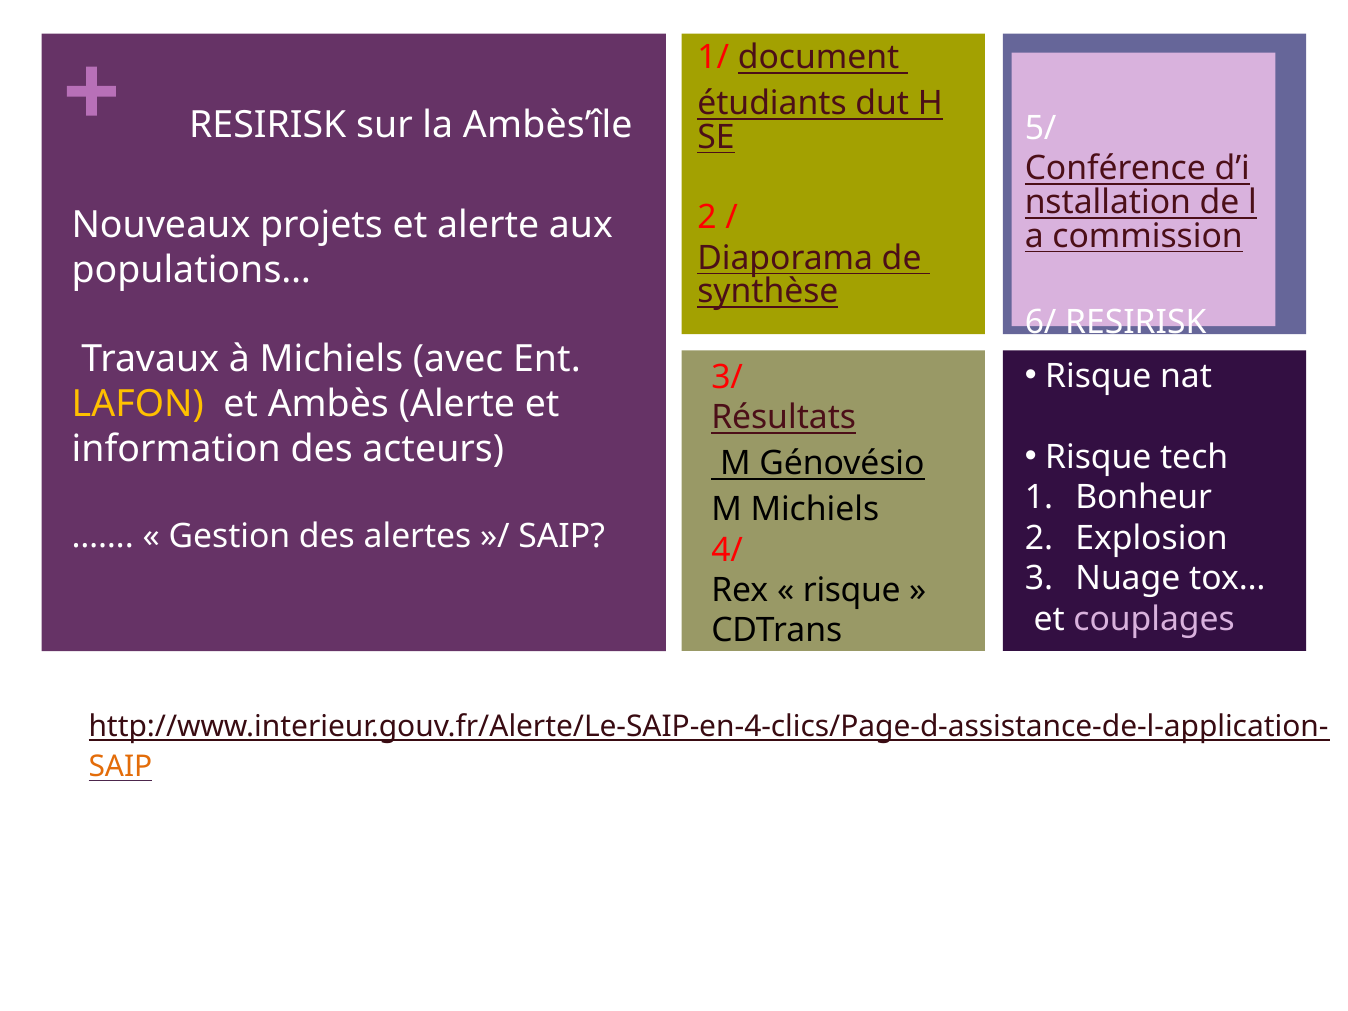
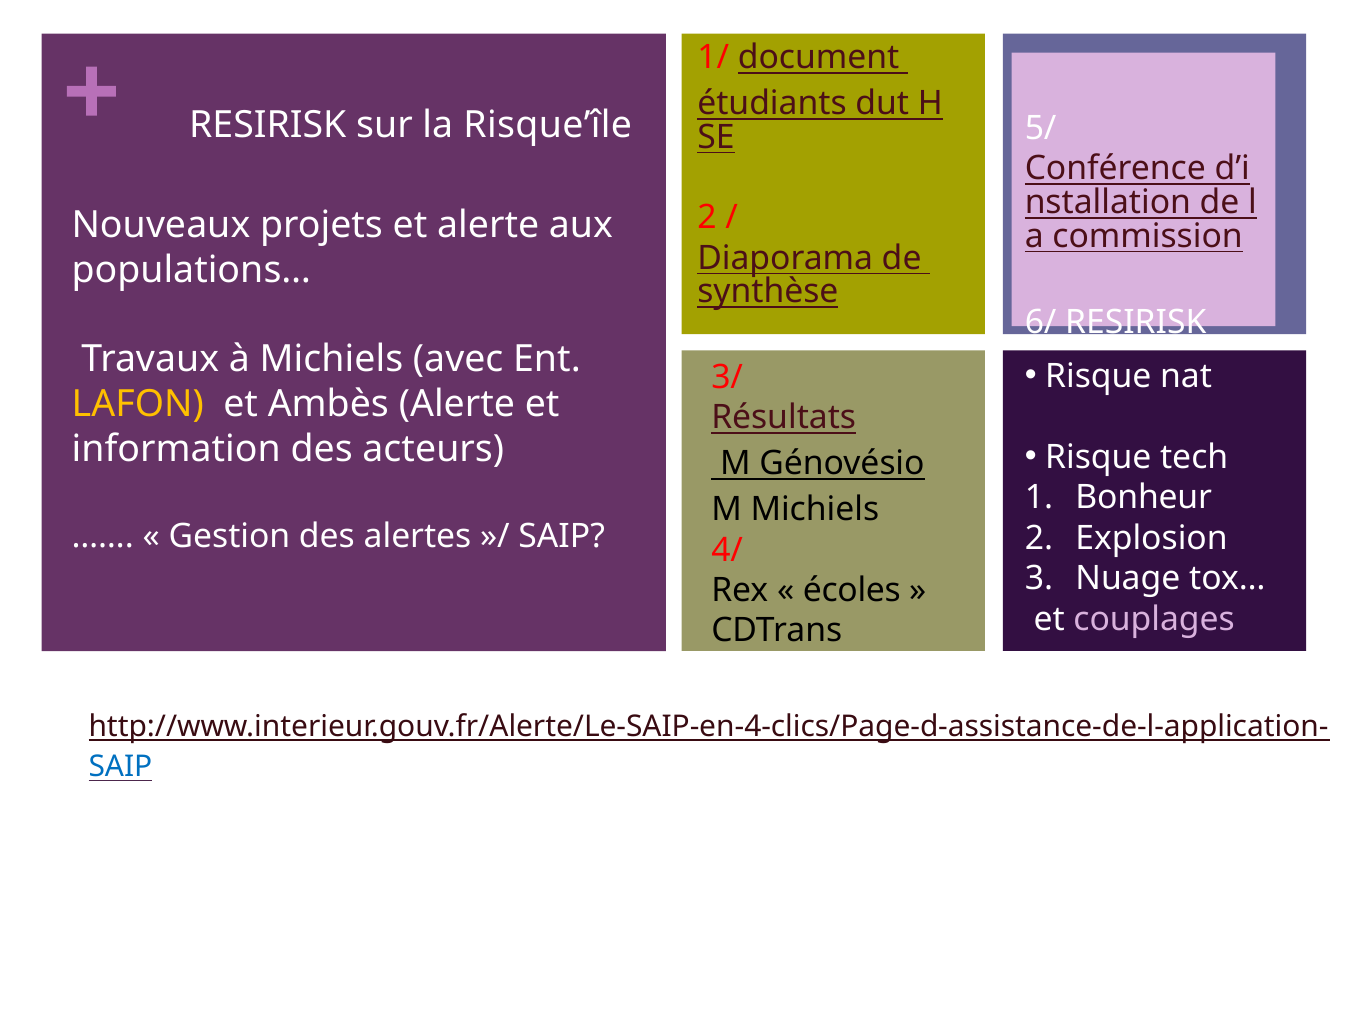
Ambès’île: Ambès’île -> Risque’île (548, 125)
risque: risque -> écoles (852, 590)
SAIP colour: orange -> blue (120, 767)
